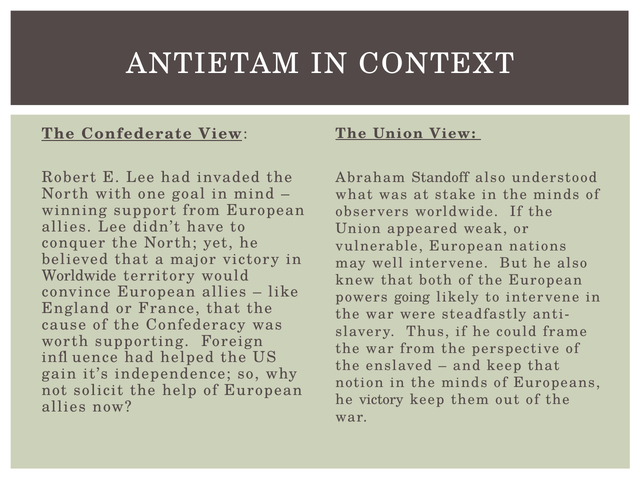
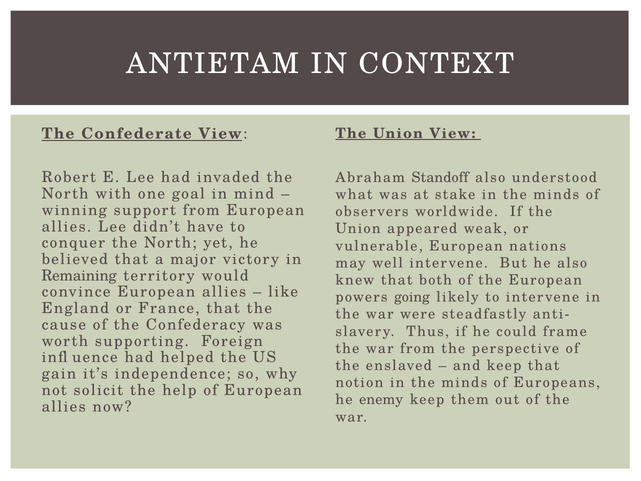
Worldwide: Worldwide -> Remaining (79, 275)
he victory: victory -> enemy (381, 400)
